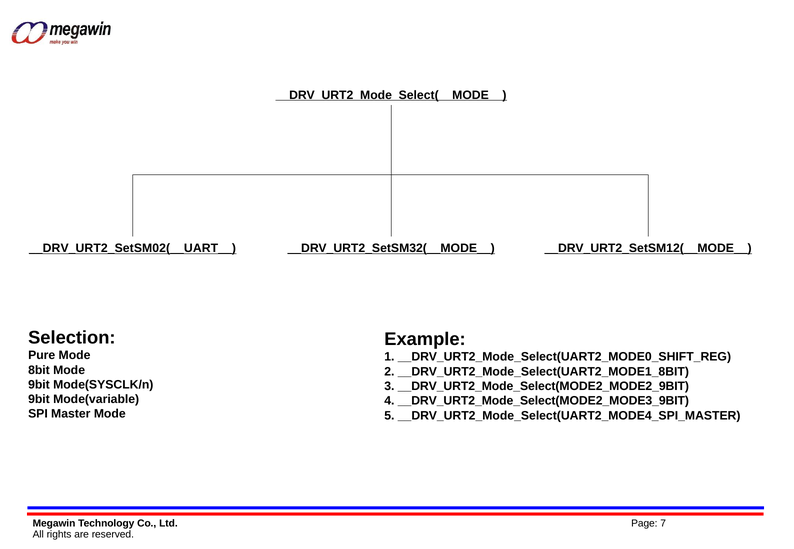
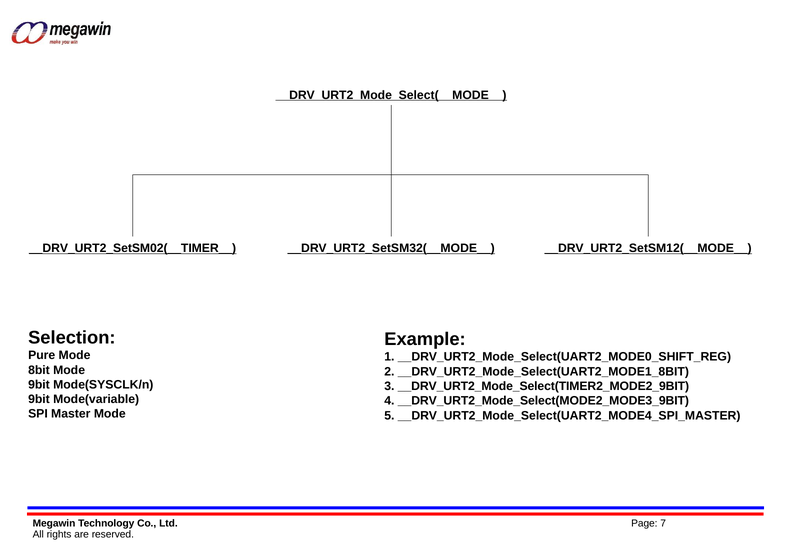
__DRV_URT2_SetSM02(__UART__: __DRV_URT2_SetSM02(__UART__ -> __DRV_URT2_SetSM02(__TIMER__ (133, 249)
__DRV_URT2_Mode_Select(MODE2_MODE2_9BIT: __DRV_URT2_Mode_Select(MODE2_MODE2_9BIT -> __DRV_URT2_Mode_Select(TIMER2_MODE2_9BIT (543, 387)
